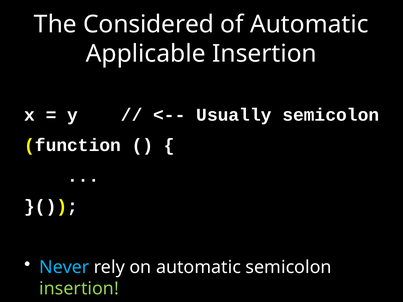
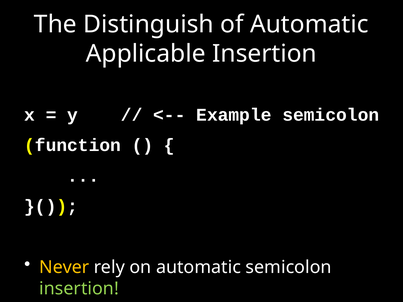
Considered: Considered -> Distinguish (148, 24)
Usually: Usually -> Example (234, 115)
Never colour: light blue -> yellow (64, 267)
